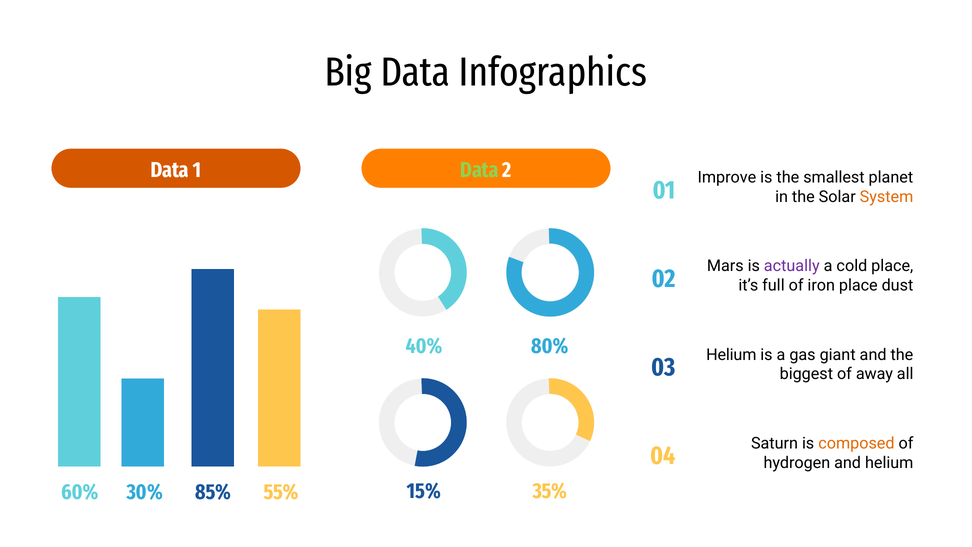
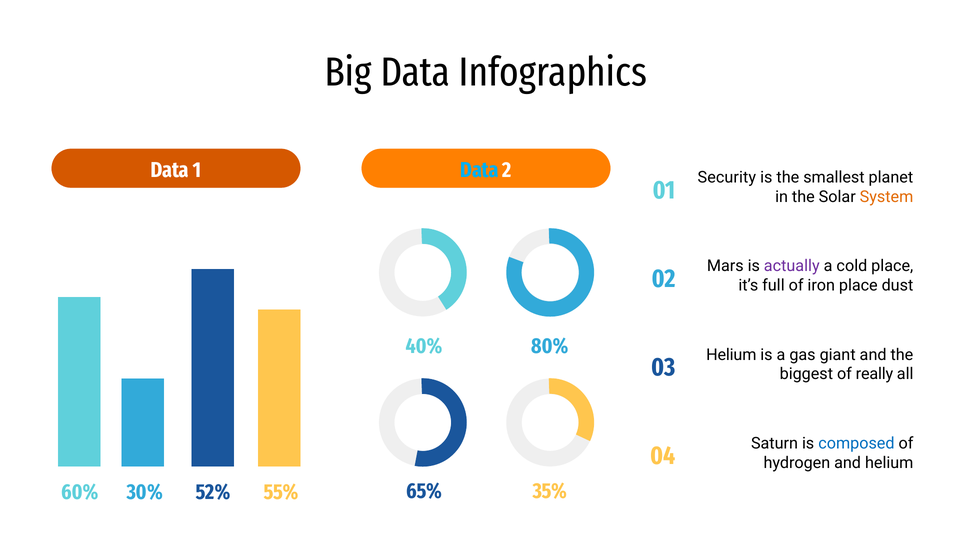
Data colour: light green -> light blue (480, 170)
Improve: Improve -> Security (727, 177)
away: away -> really (874, 374)
composed colour: orange -> blue (856, 443)
15%: 15% -> 65% (424, 491)
85%: 85% -> 52% (213, 492)
